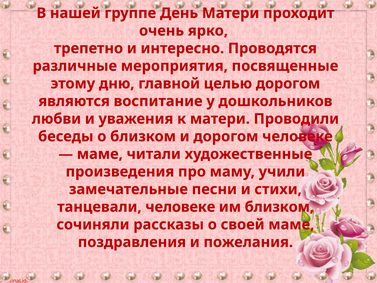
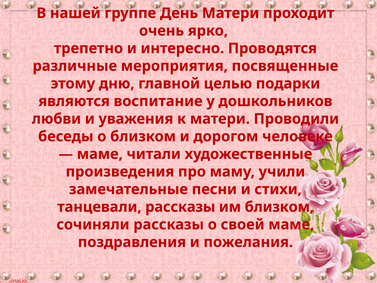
целью дорогом: дорогом -> подарки (288, 84)
танцевали человеке: человеке -> рассказы (180, 207)
